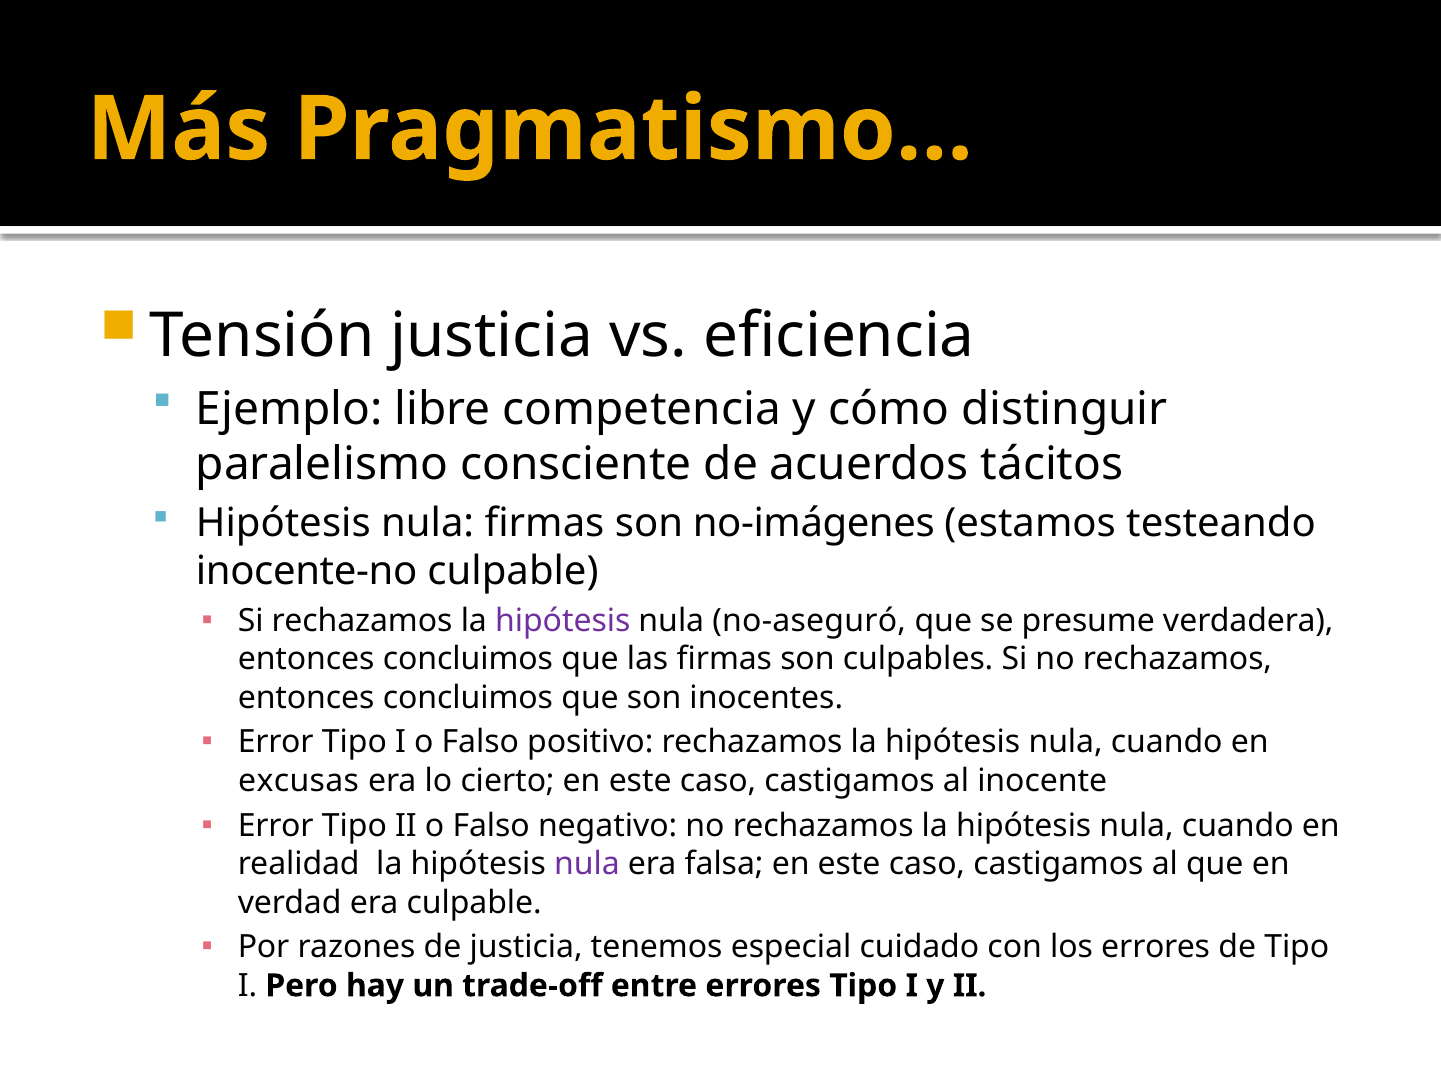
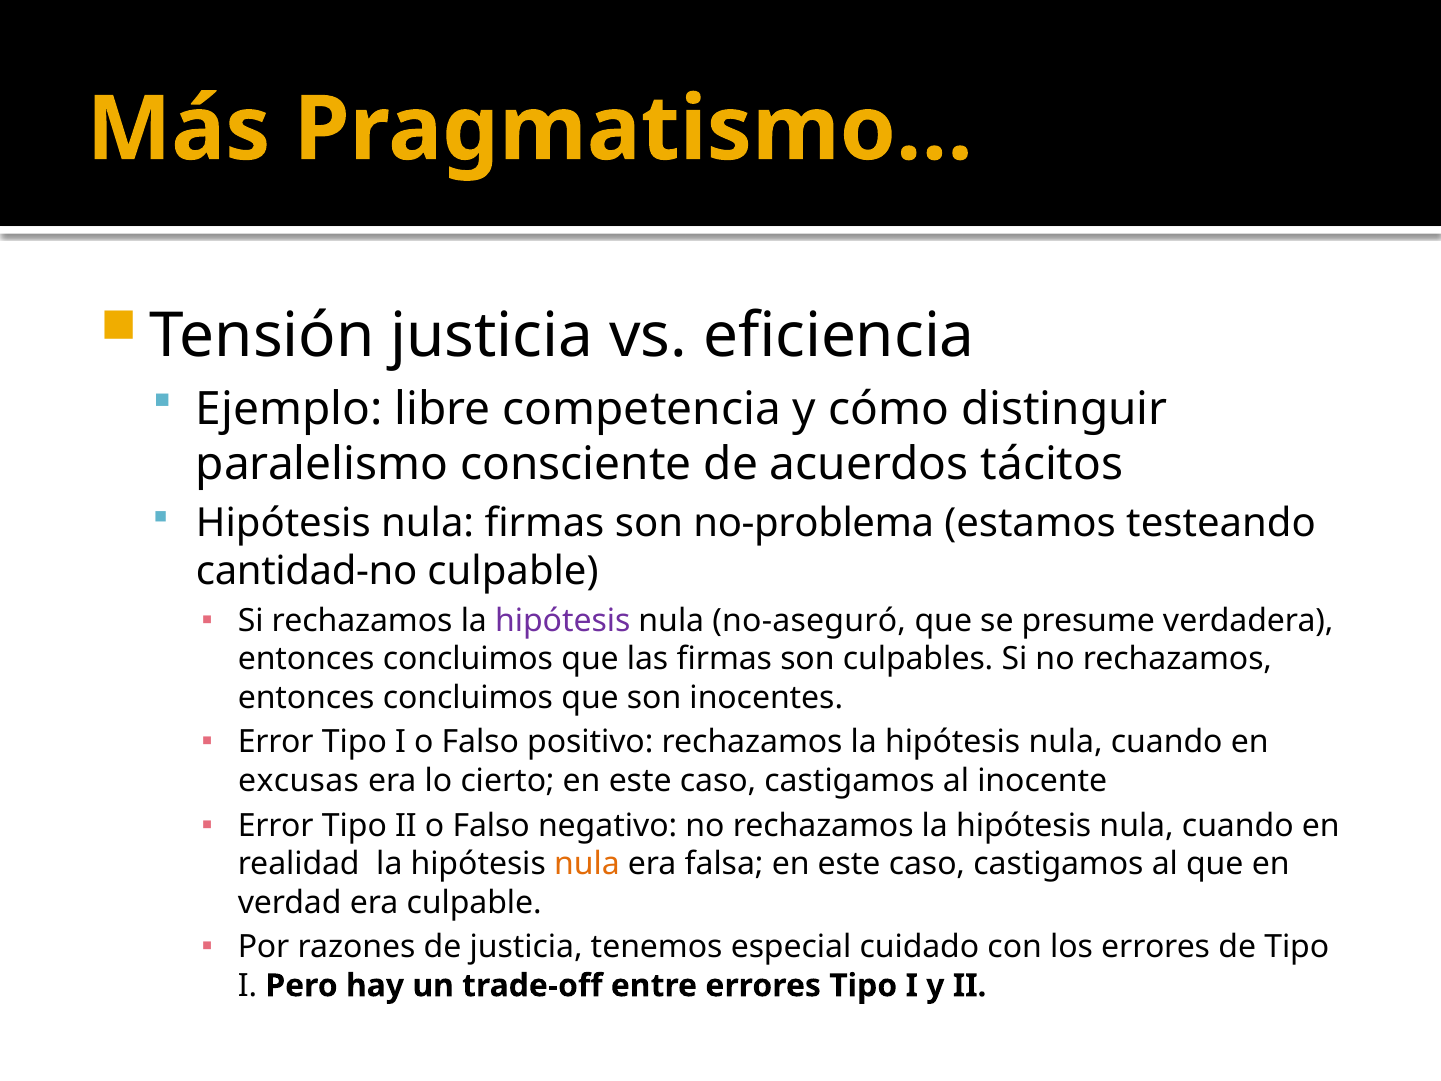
no-imágenes: no-imágenes -> no-problema (814, 523)
inocente-no: inocente-no -> cantidad-no (307, 572)
nula colour: purple -> orange (587, 864)
